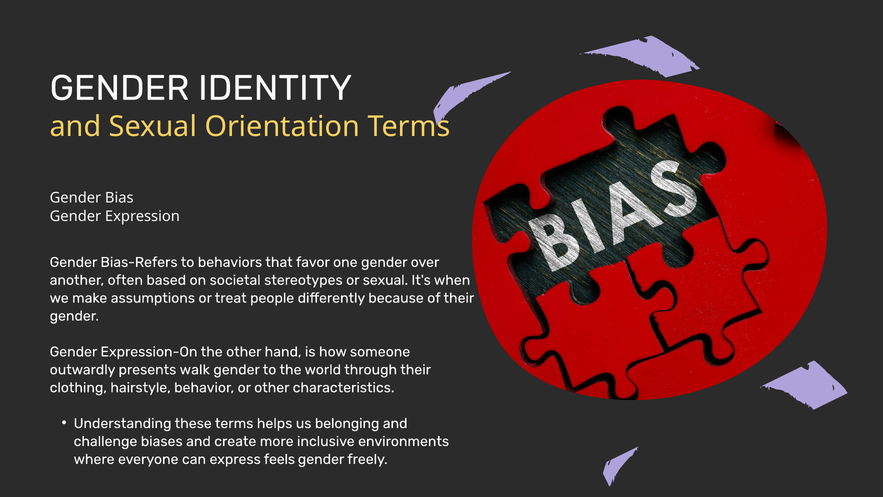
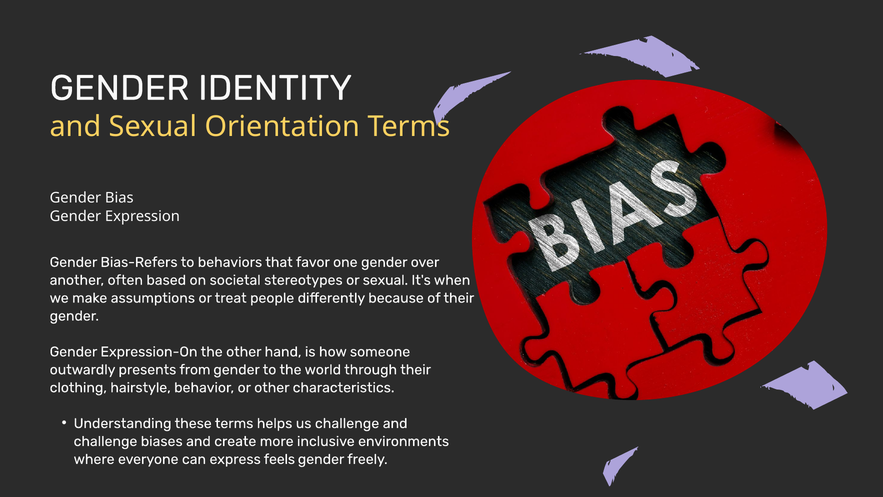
walk: walk -> from (195, 369)
us belonging: belonging -> challenge (347, 423)
